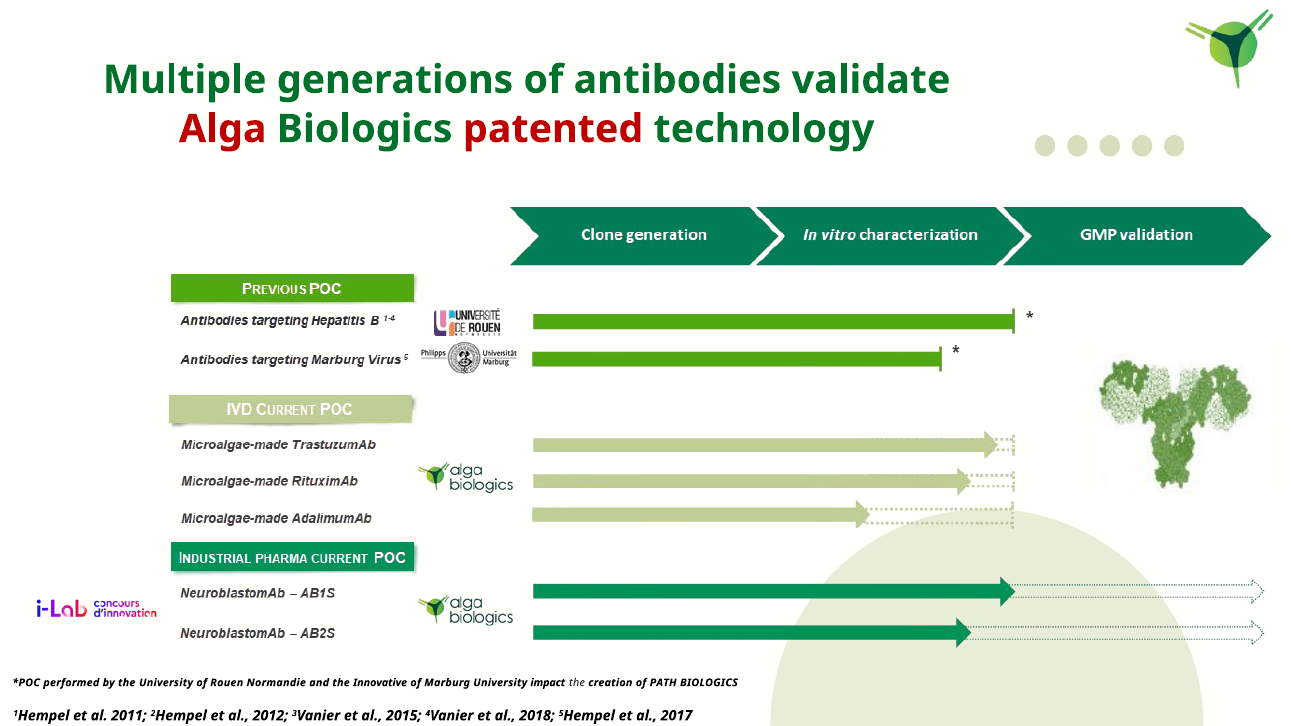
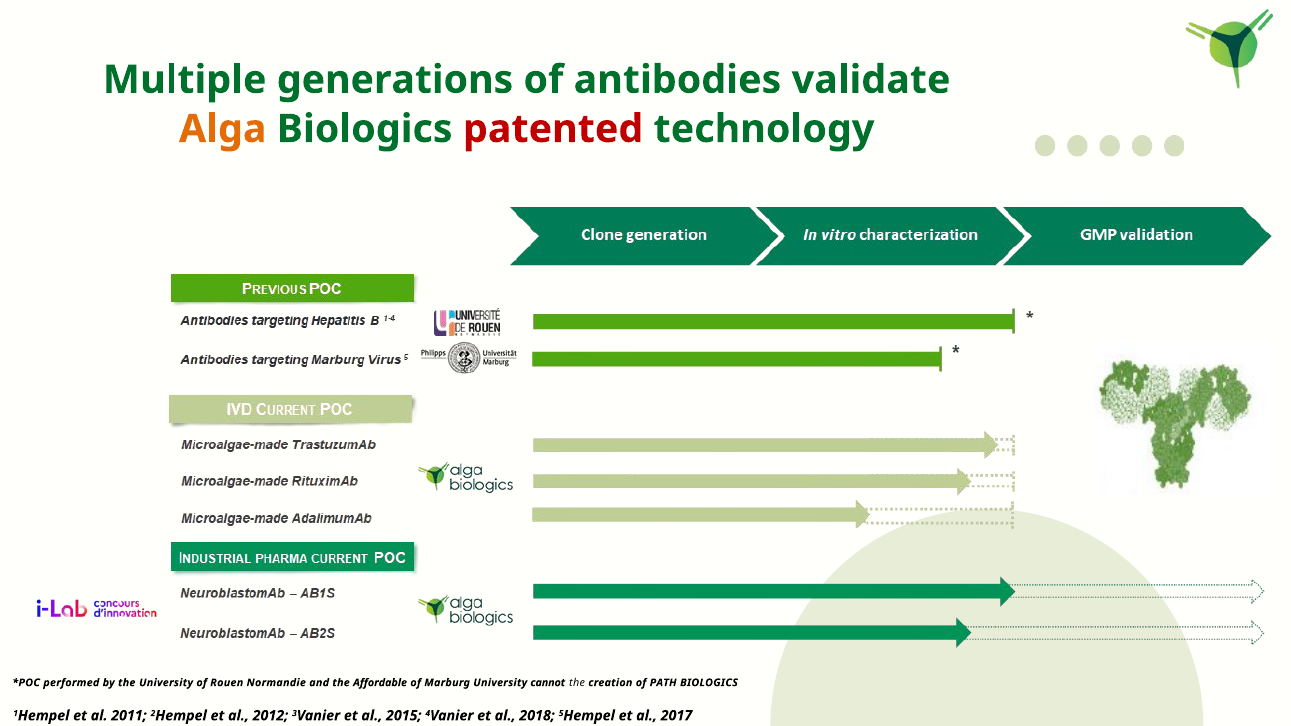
Alga colour: red -> orange (223, 129)
Innovative: Innovative -> Affordable (380, 683)
impact: impact -> cannot (548, 683)
